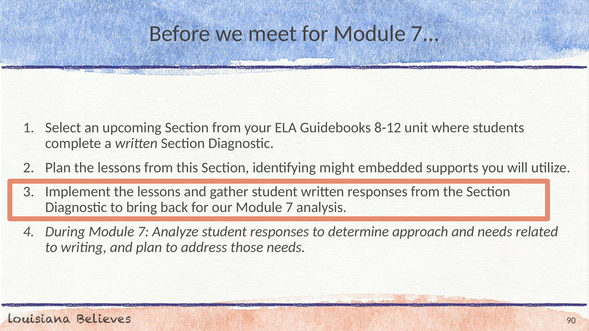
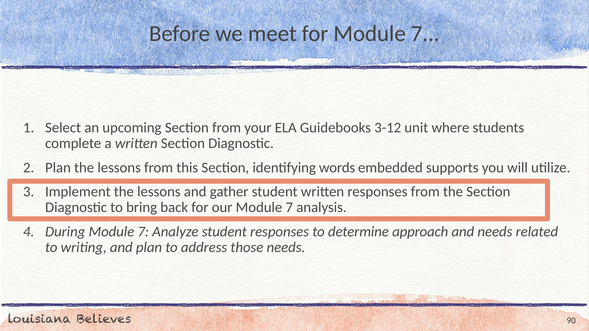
8-12: 8-12 -> 3-12 (388, 128)
might: might -> words (337, 168)
